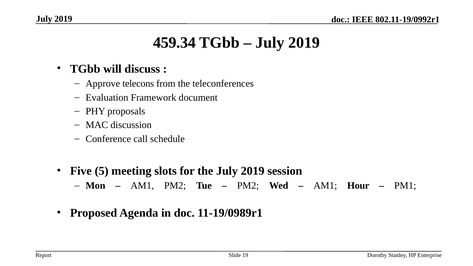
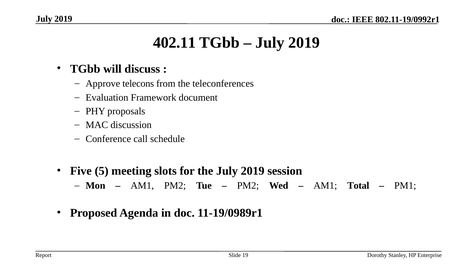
459.34: 459.34 -> 402.11 (174, 42)
Hour: Hour -> Total (358, 186)
